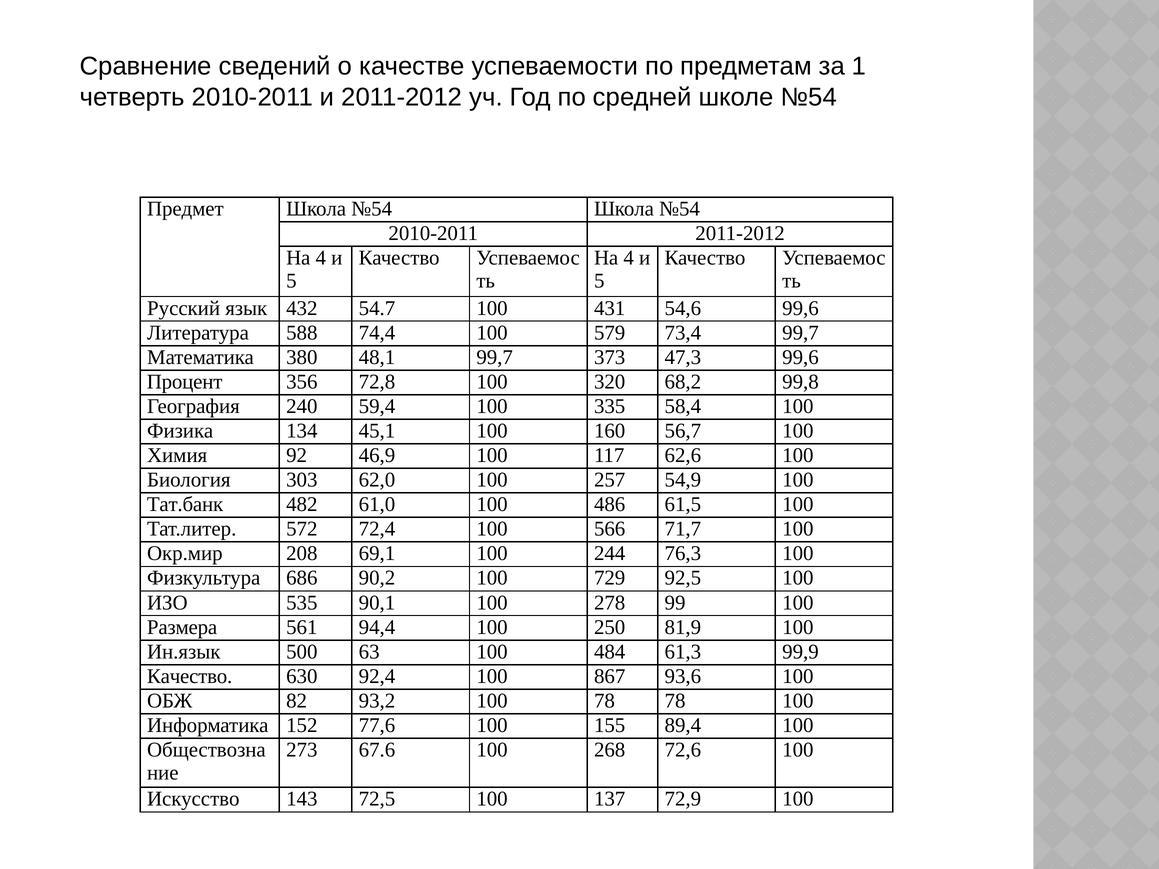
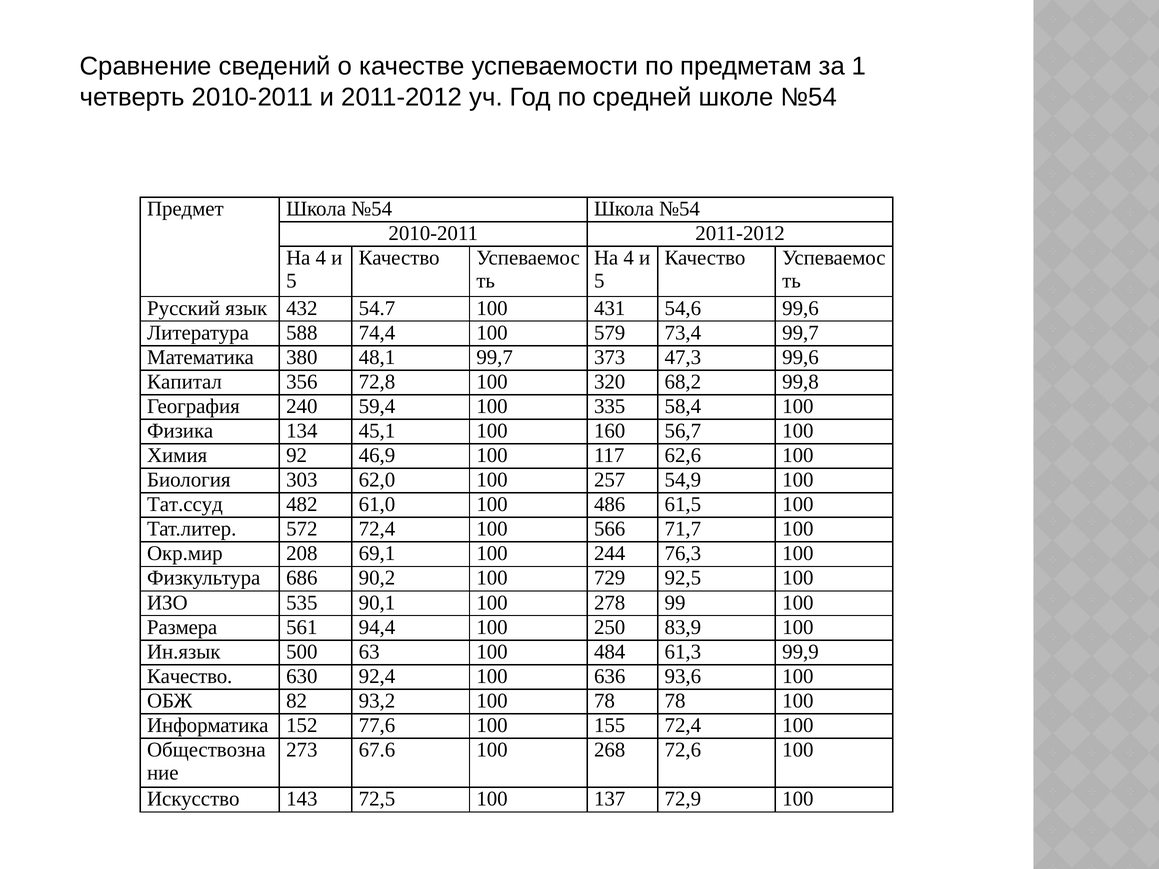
Процент: Процент -> Капитал (184, 382)
Тат.банк: Тат.банк -> Тат.ссуд (185, 505)
81,9: 81,9 -> 83,9 (683, 627)
867: 867 -> 636 (610, 676)
155 89,4: 89,4 -> 72,4 (683, 726)
